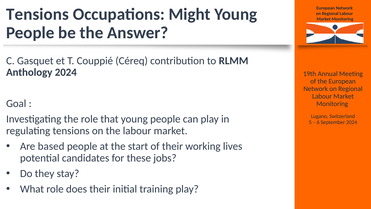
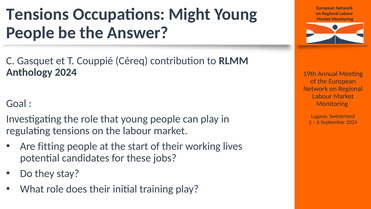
based: based -> fitting (51, 146)
